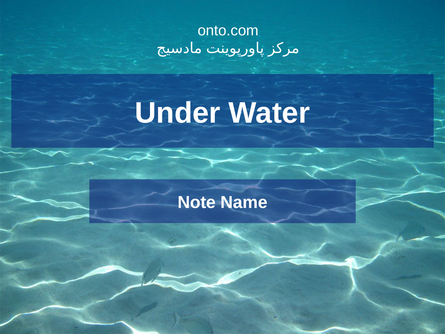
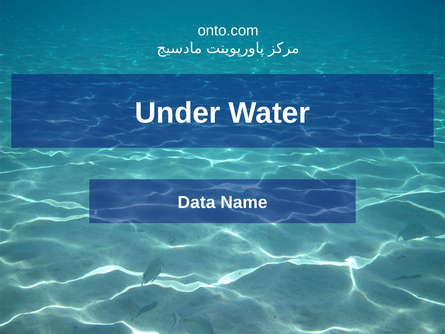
Note: Note -> Data (197, 202)
